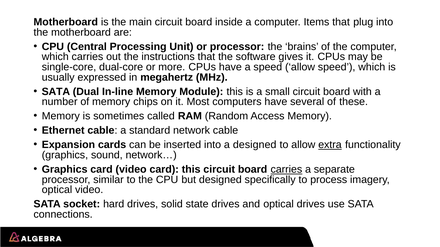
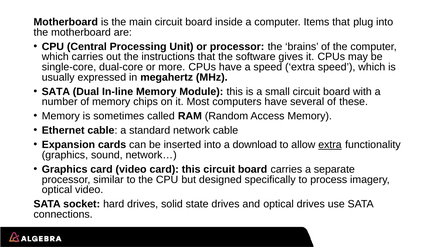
speed allow: allow -> extra (300, 67)
a designed: designed -> download (255, 145)
carries underline: present -> none (286, 170)
